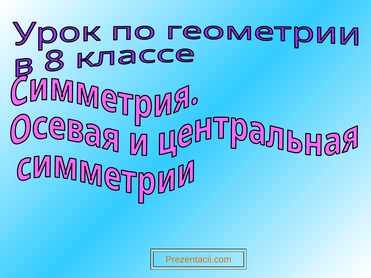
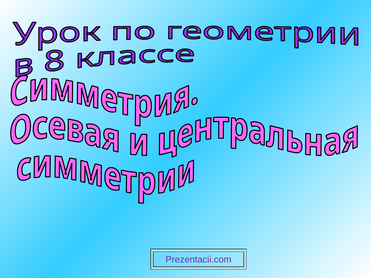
Prezentacii.com colour: orange -> purple (198, 260)
